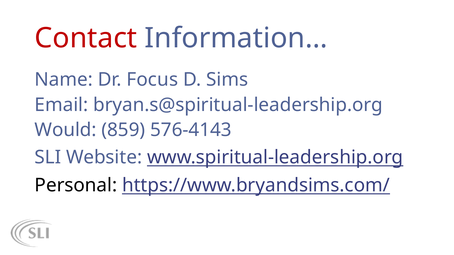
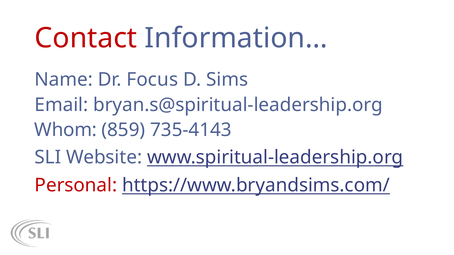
Would: Would -> Whom (66, 130)
576-4143: 576-4143 -> 735-4143 (191, 130)
Personal colour: black -> red (76, 185)
